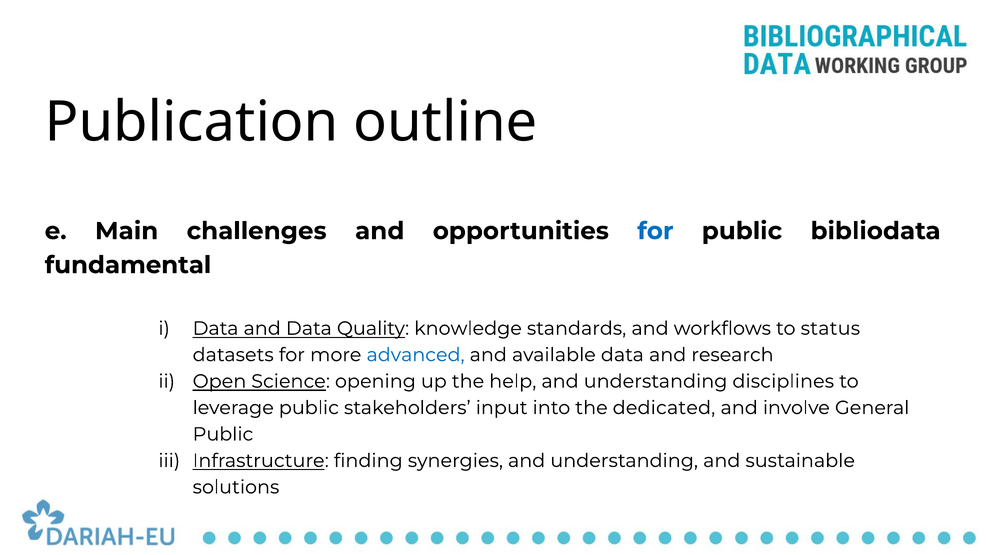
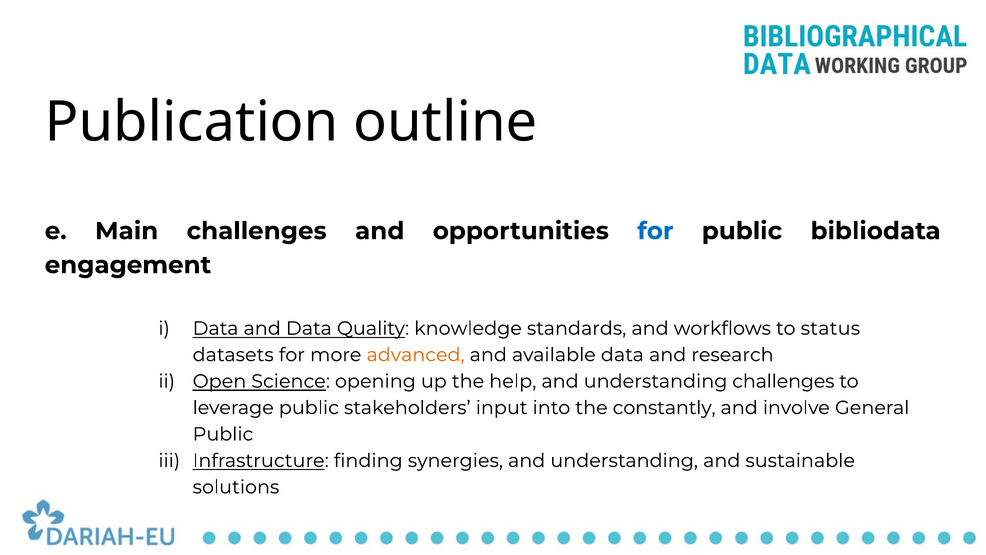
fundamental: fundamental -> engagement (128, 265)
advanced colour: blue -> orange (416, 355)
understanding disciplines: disciplines -> challenges (783, 381)
dedicated: dedicated -> constantly (664, 408)
